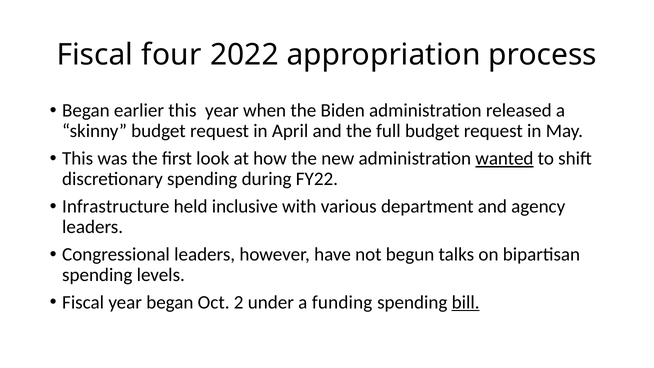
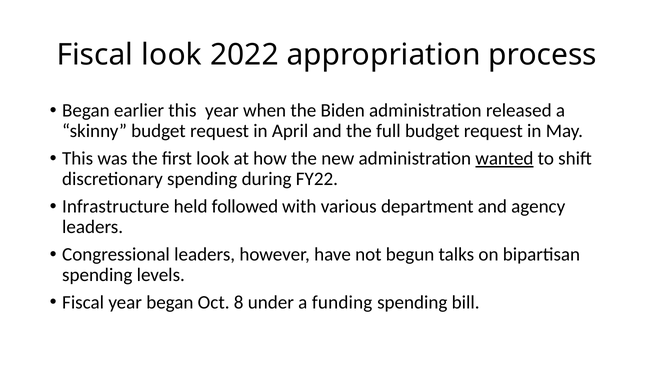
Fiscal four: four -> look (172, 55)
inclusive: inclusive -> followed (245, 206)
2: 2 -> 8 (239, 302)
bill underline: present -> none (466, 302)
